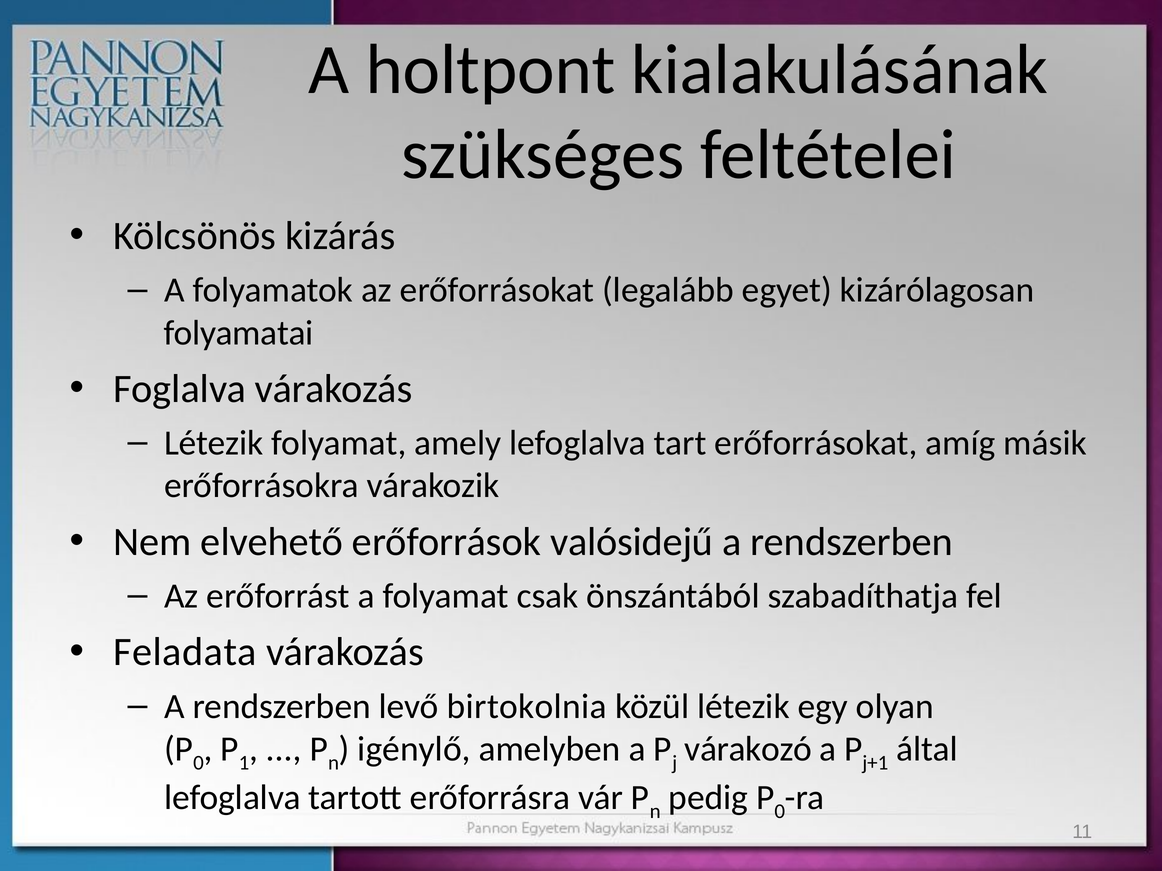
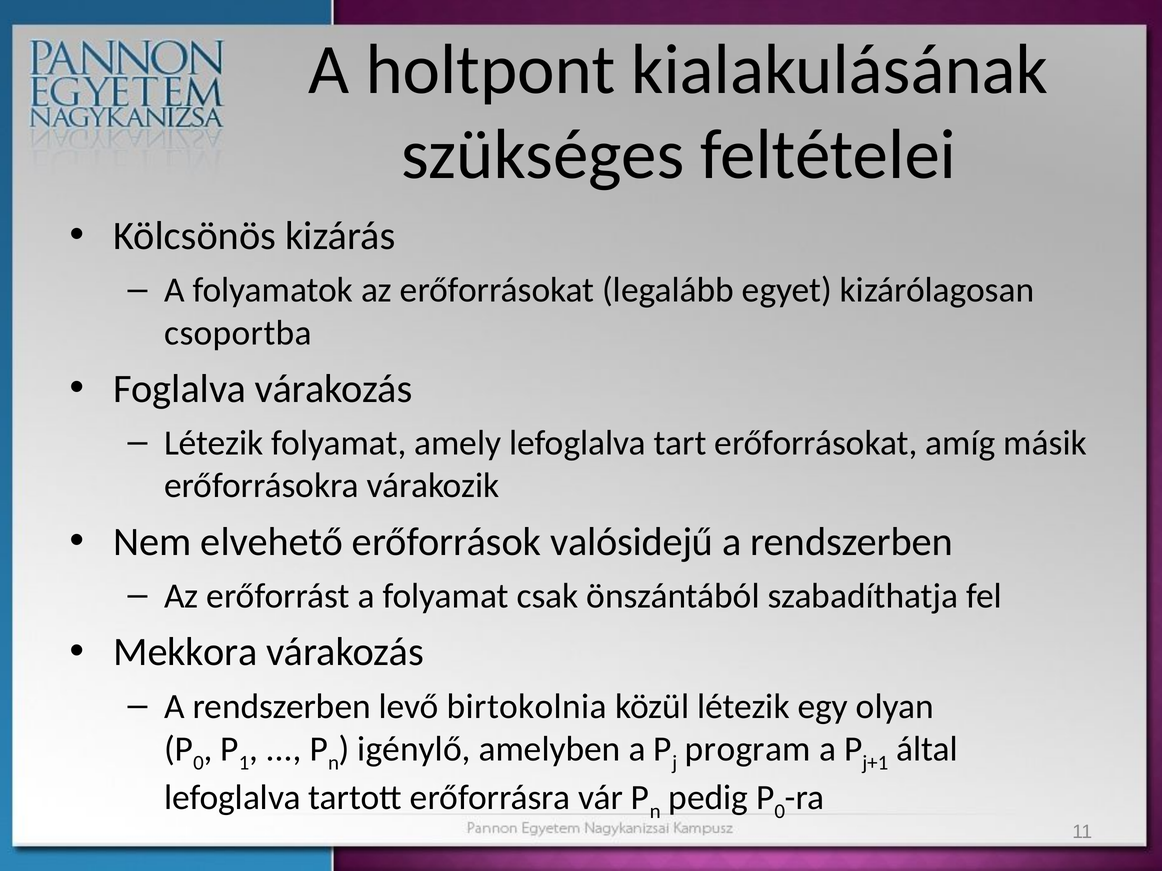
folyamatai: folyamatai -> csoportba (238, 333)
Feladata: Feladata -> Mekkora (185, 653)
várakozó: várakozó -> program (748, 749)
